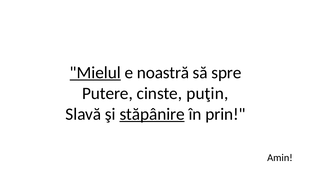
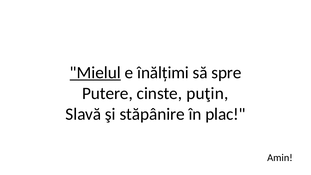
noastră: noastră -> înălțimi (163, 73)
stăpânire underline: present -> none (152, 114)
prin: prin -> plac (225, 114)
